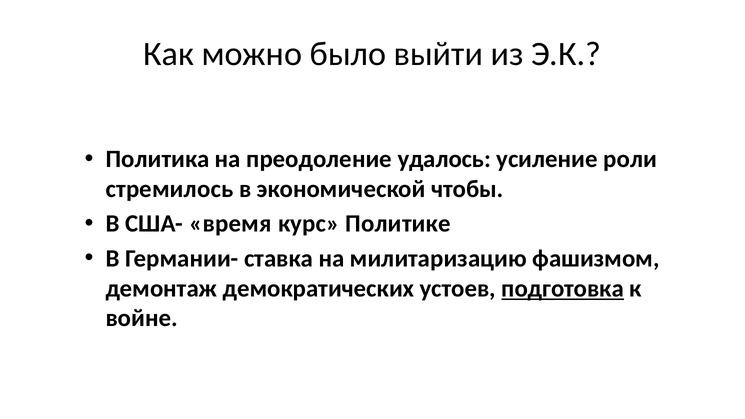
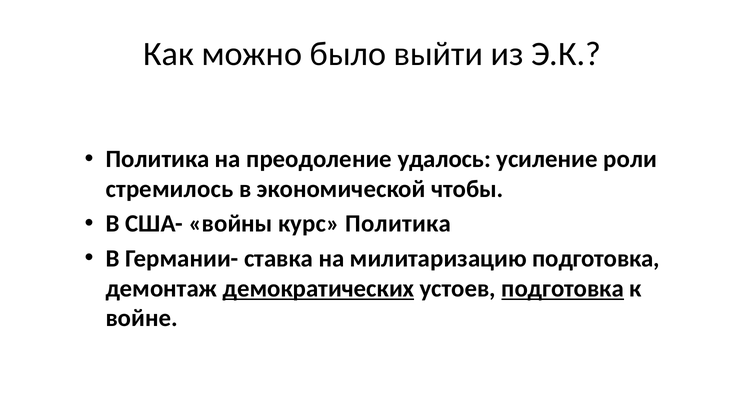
время: время -> войны (231, 224)
курс Политике: Политике -> Политика (398, 224)
милитаризацию фашизмом: фашизмом -> подготовка (596, 259)
демократических underline: none -> present (318, 288)
